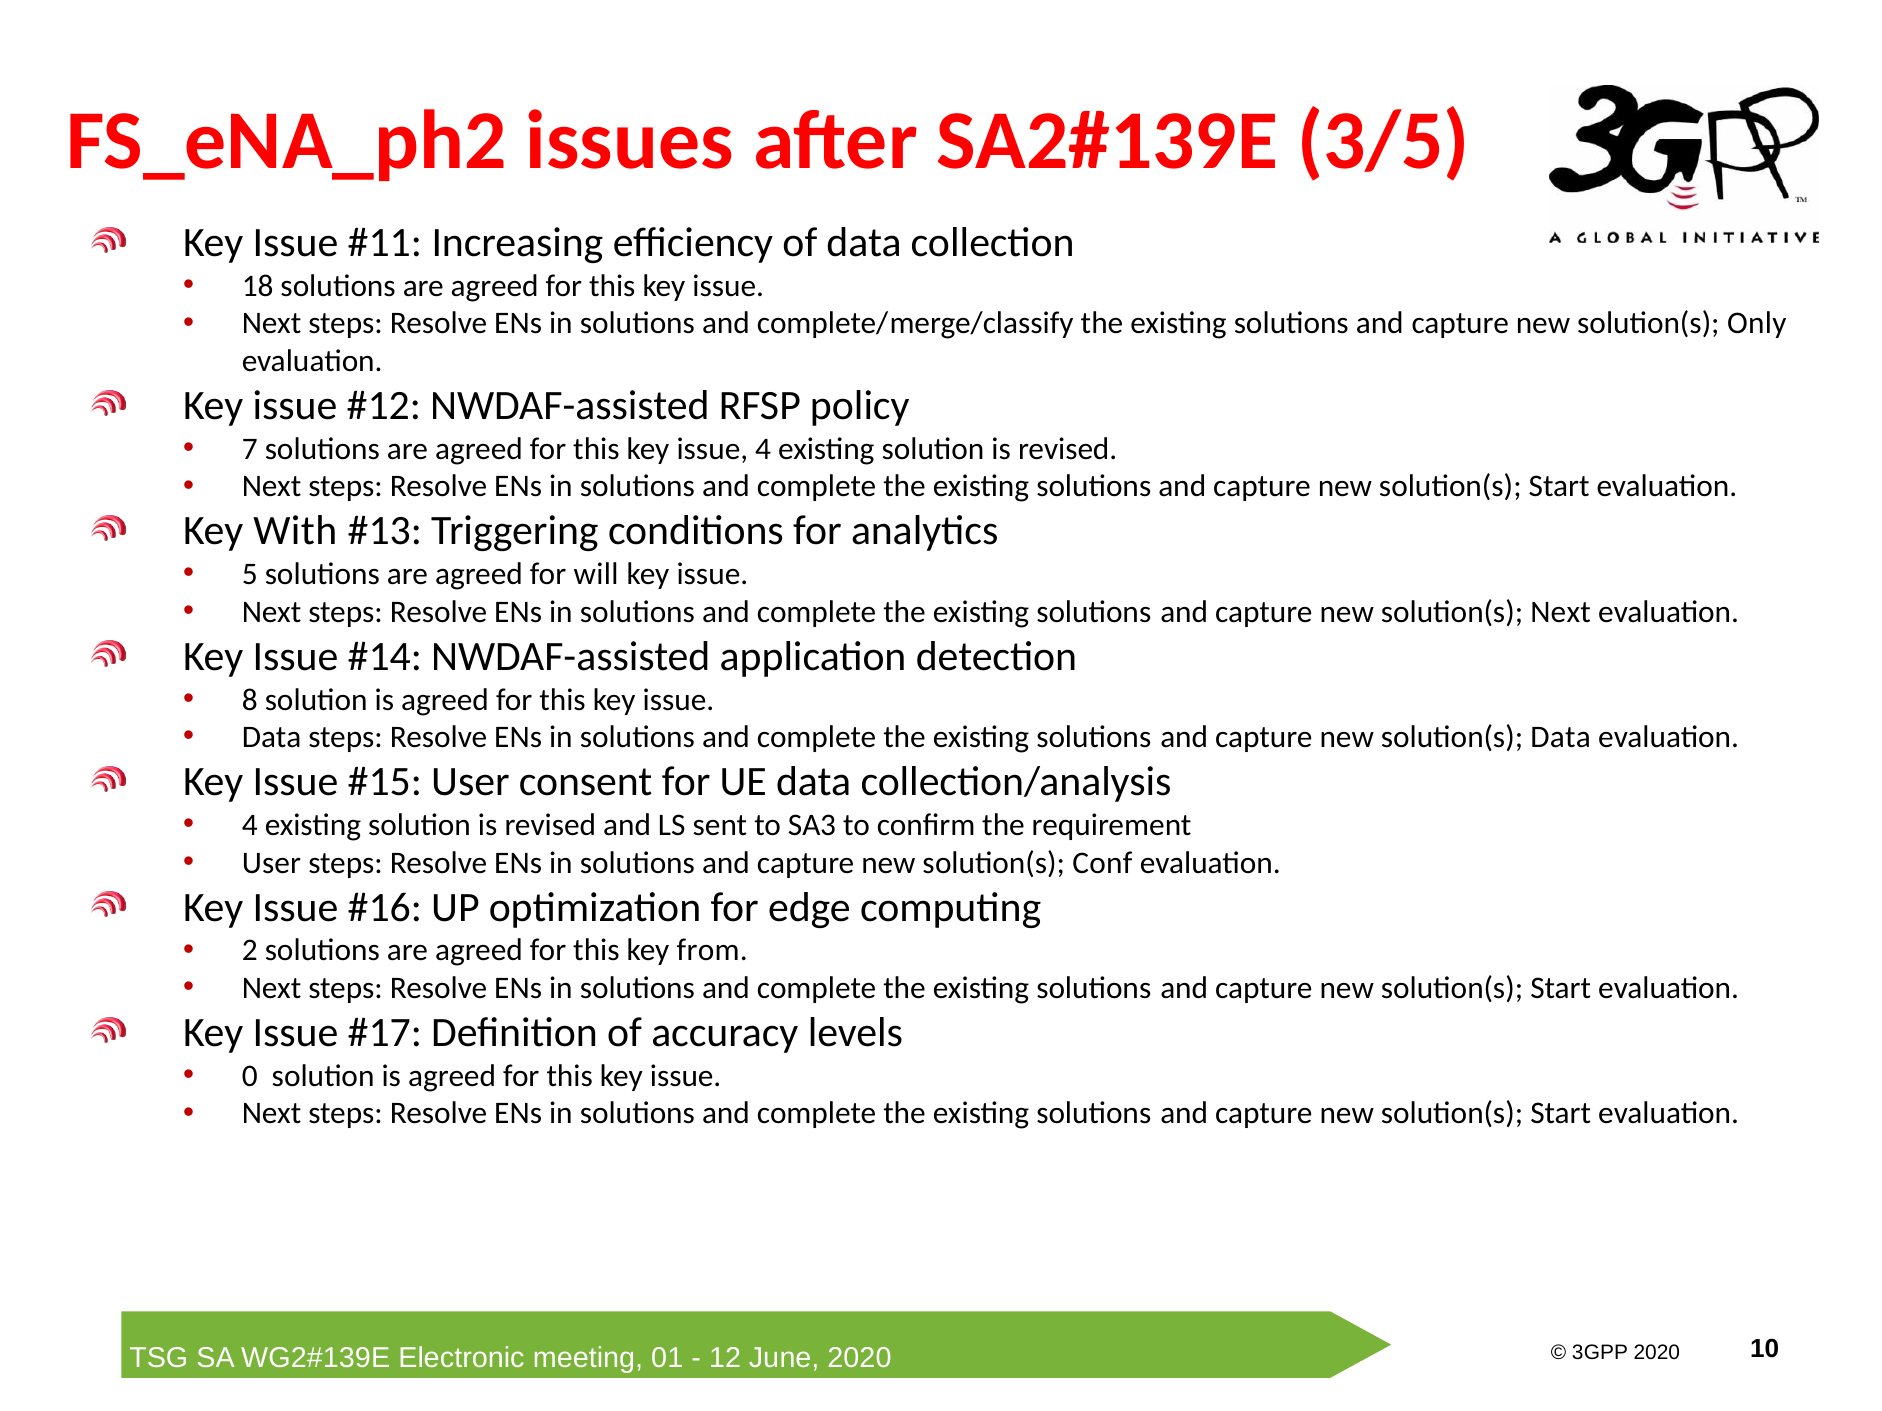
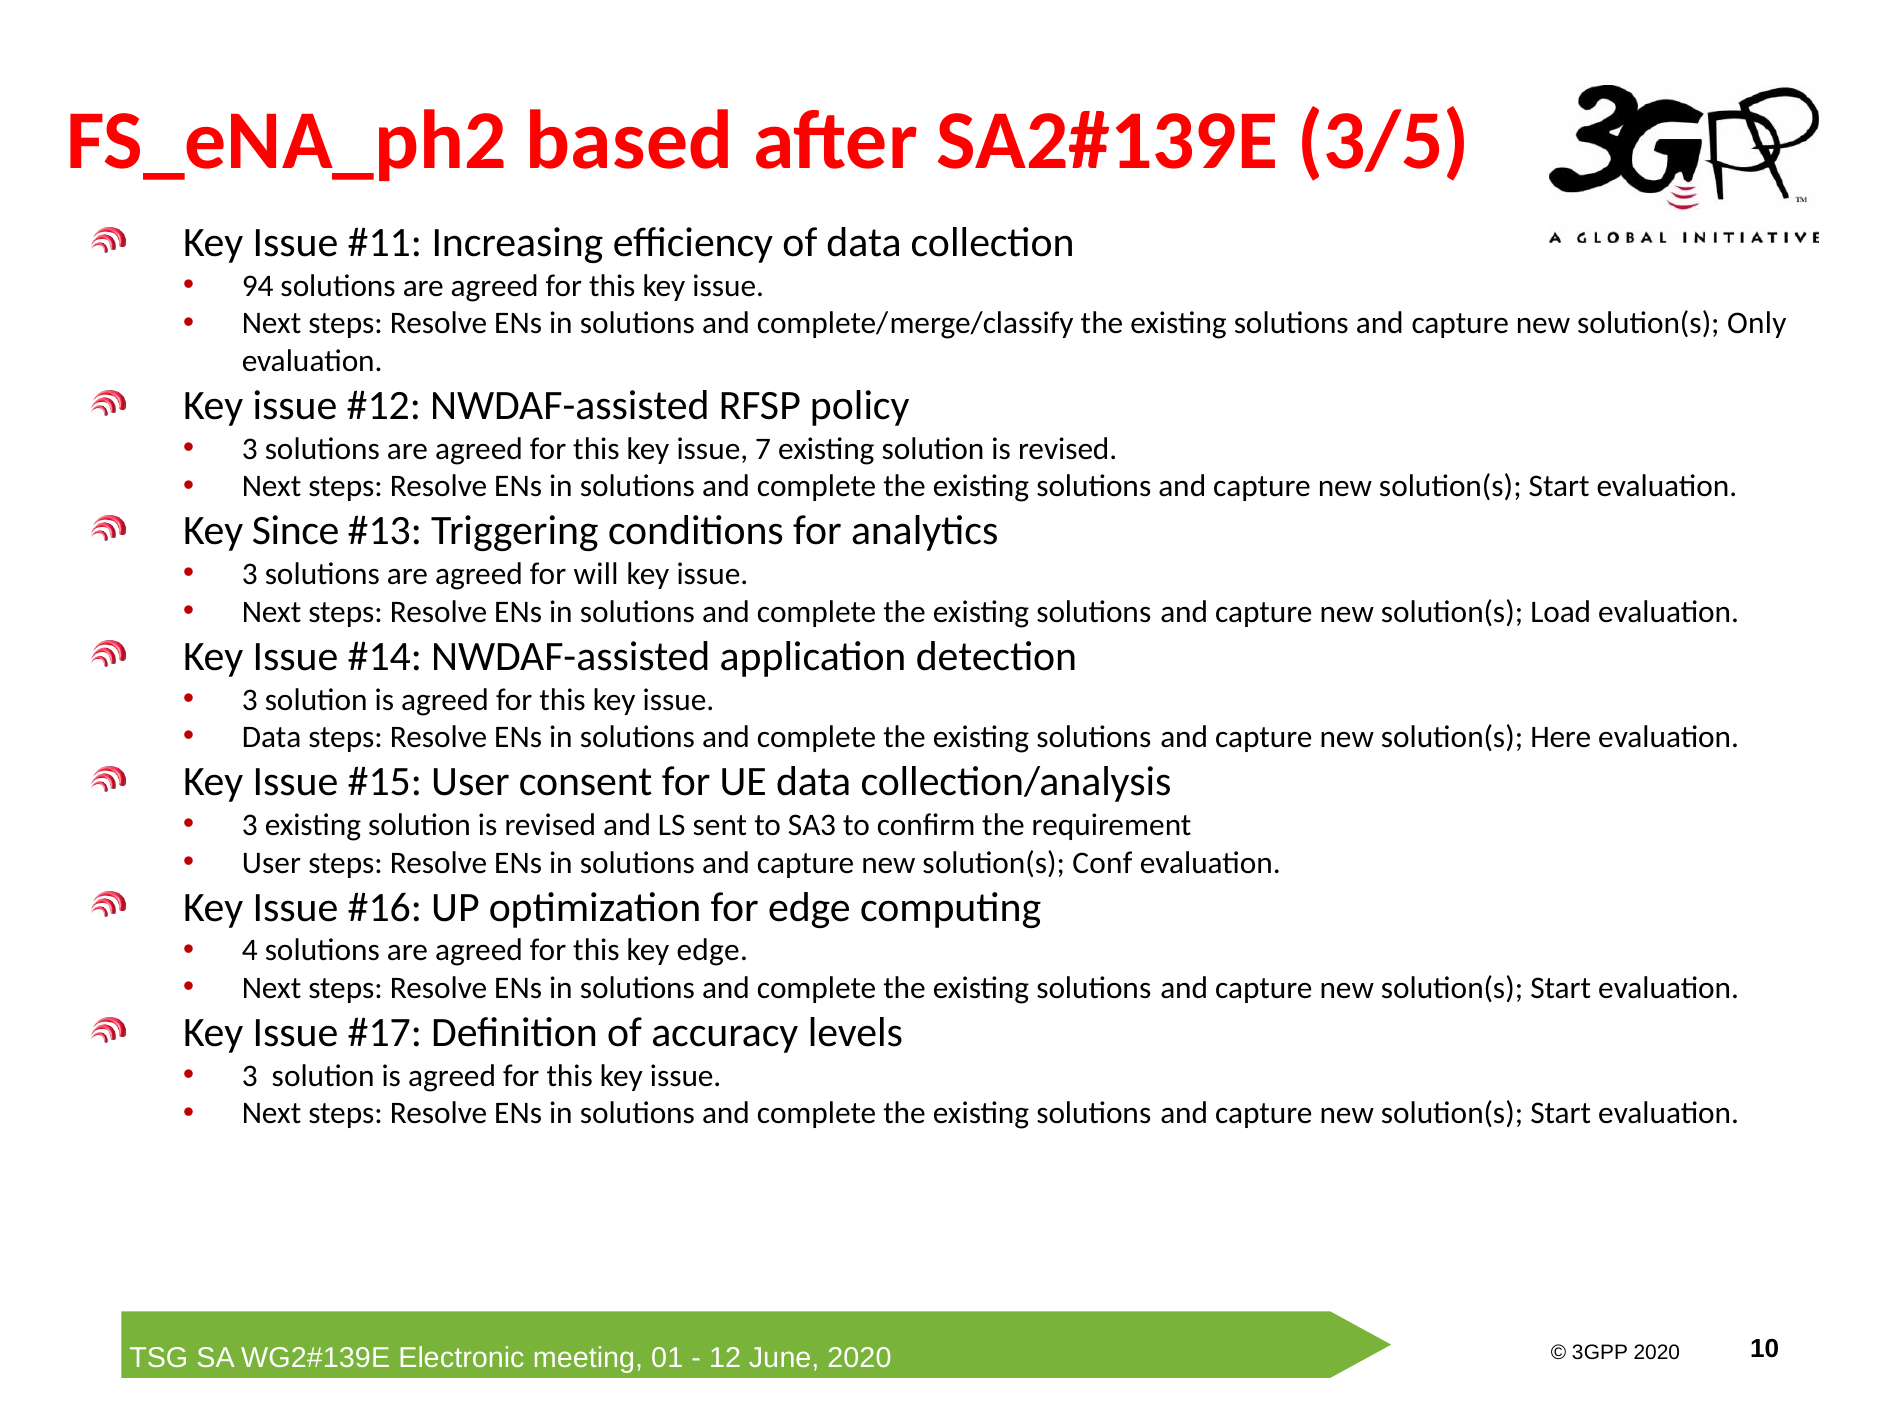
issues: issues -> based (630, 141)
18: 18 -> 94 (258, 286)
7: 7 -> 3 (250, 449)
issue 4: 4 -> 7 (763, 449)
With: With -> Since (296, 531)
5: 5 -> 3 (250, 574)
solution(s Next: Next -> Load (1561, 612)
8: 8 -> 3 (250, 700)
solution(s Data: Data -> Here (1561, 738)
4: 4 -> 3 (250, 825)
2: 2 -> 4 (250, 951)
key from: from -> edge (712, 951)
0: 0 -> 3 (250, 1076)
